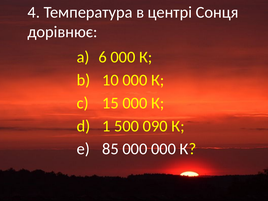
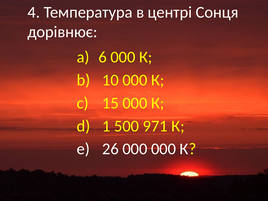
090: 090 -> 971 (155, 126)
85: 85 -> 26 (110, 149)
